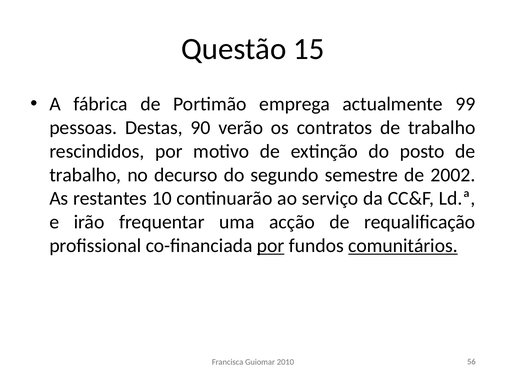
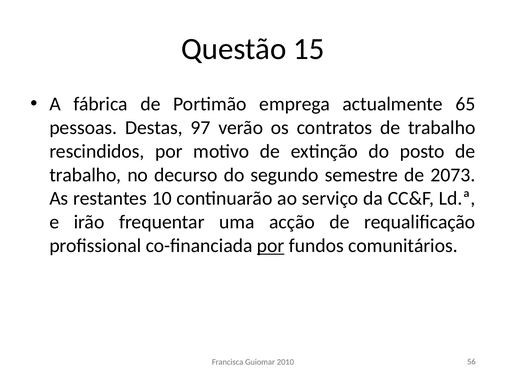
99: 99 -> 65 (465, 104)
90: 90 -> 97 (201, 128)
2002: 2002 -> 2073 (453, 175)
comunitários underline: present -> none (403, 246)
